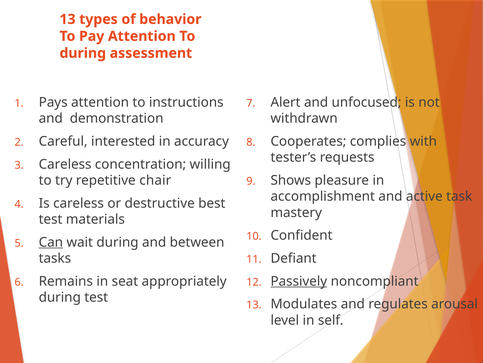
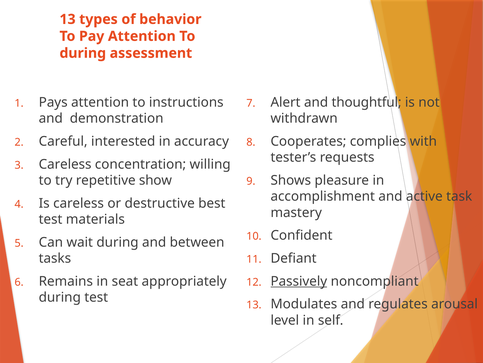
unfocused: unfocused -> thoughtful (367, 102)
chair: chair -> show (155, 180)
Can underline: present -> none (51, 242)
